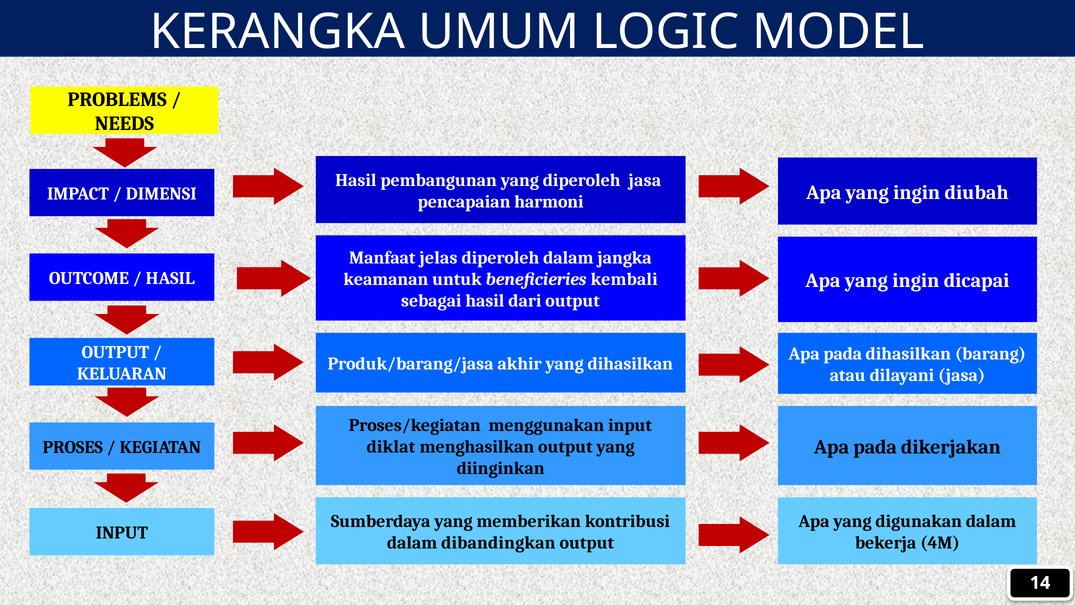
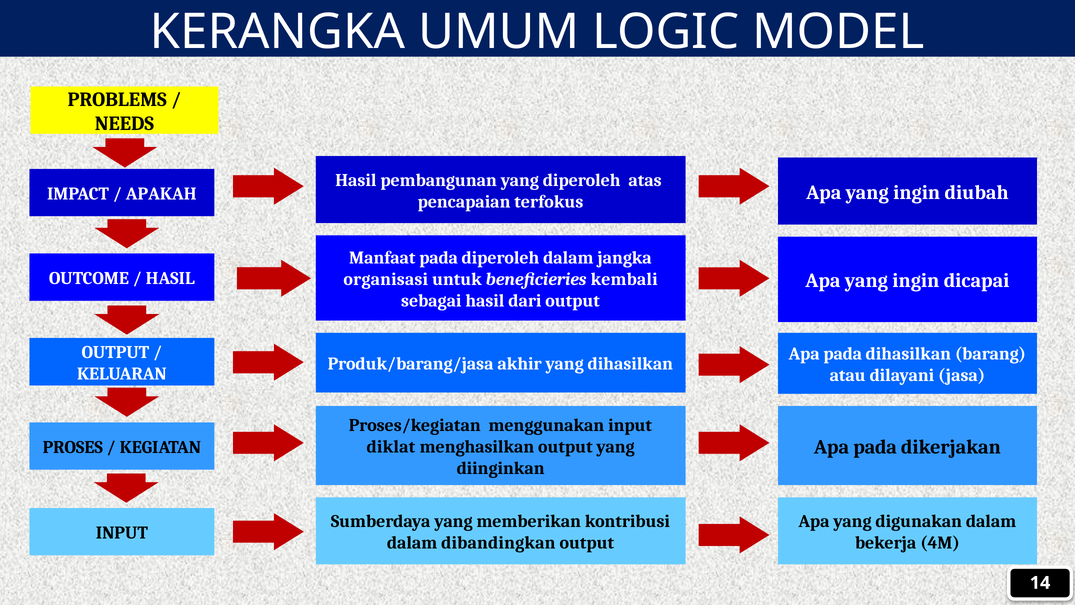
diperoleh jasa: jasa -> atas (645, 180)
DIMENSI: DIMENSI -> APAKAH (161, 194)
harmoni: harmoni -> terfokus (549, 202)
Manfaat jelas: jelas -> pada (439, 258)
keamanan: keamanan -> organisasi (386, 279)
